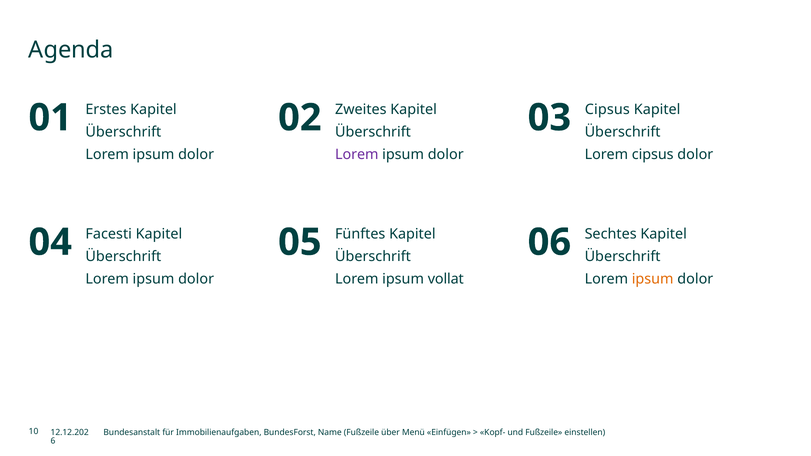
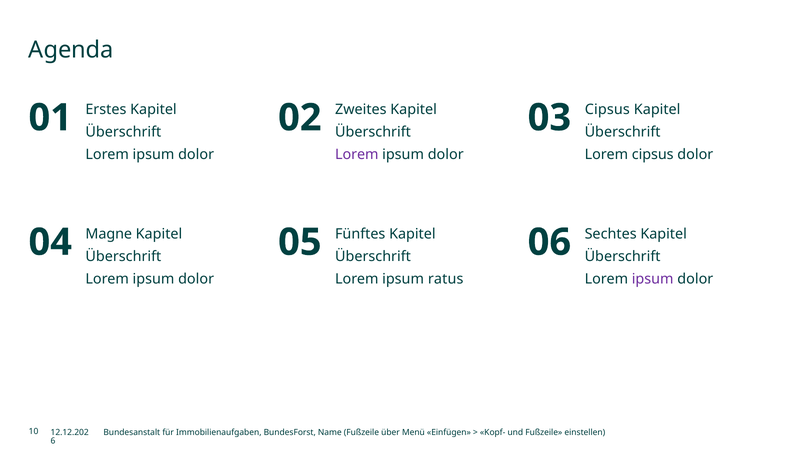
Facesti: Facesti -> Magne (109, 234)
vollat: vollat -> ratus (446, 279)
ipsum colour: orange -> purple (653, 279)
